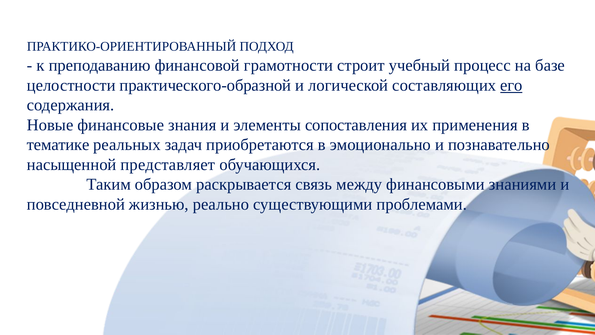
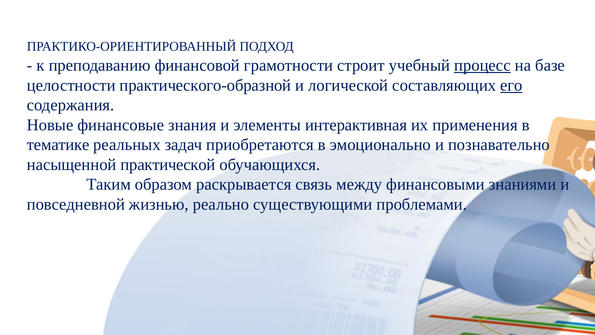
процесс underline: none -> present (482, 65)
сопоставления: сопоставления -> интерактивная (356, 125)
представляет: представляет -> практической (168, 165)
